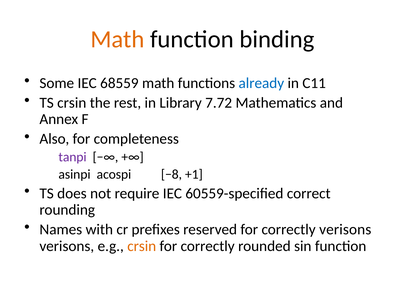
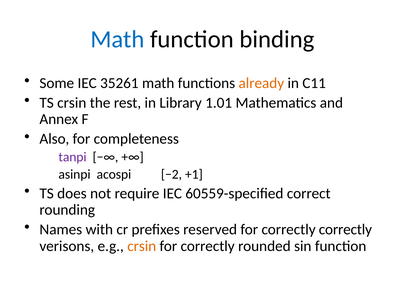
Math colour: orange -> blue (117, 39)
68559: 68559 -> 35261 (119, 83)
already colour: blue -> orange (261, 83)
7.72: 7.72 -> 1.01 (219, 103)
−8: −8 -> −2 (171, 174)
correctly verisons: verisons -> correctly (345, 229)
